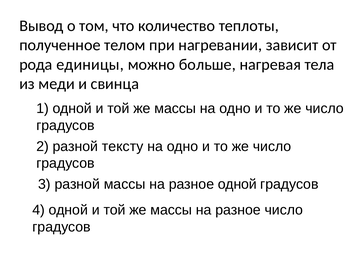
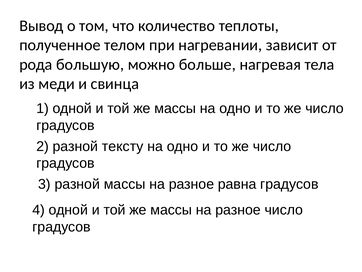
единицы: единицы -> большую (90, 64)
разное одной: одной -> равна (237, 184)
